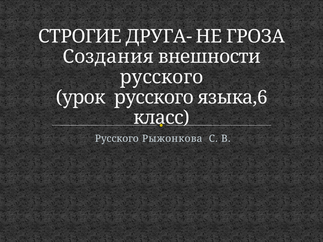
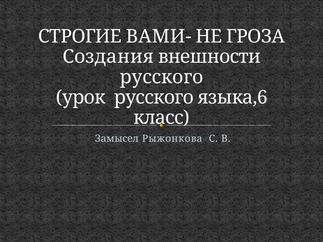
ДРУГА-: ДРУГА- -> ВАМИ- (159, 36)
Русского: Русского -> Замысел (117, 139)
